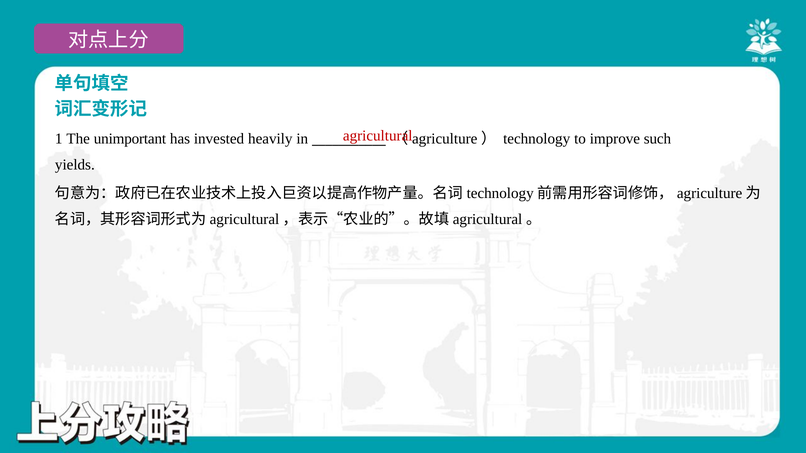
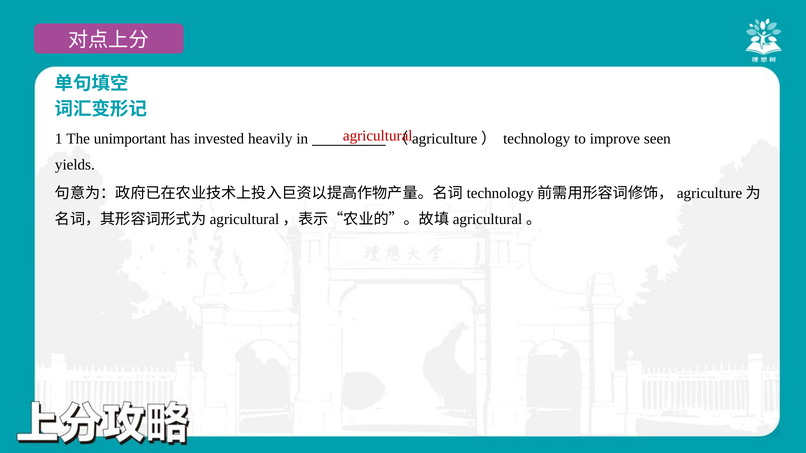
such: such -> seen (657, 139)
